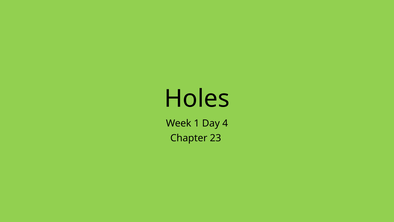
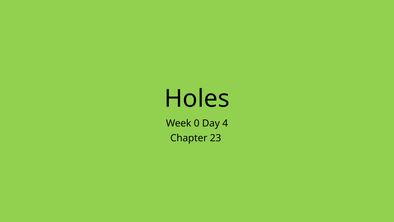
1: 1 -> 0 (197, 123)
